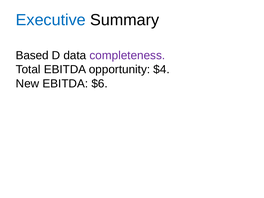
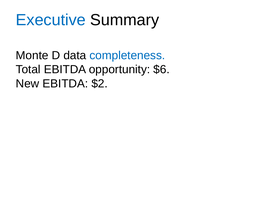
Based: Based -> Monte (32, 55)
completeness colour: purple -> blue (127, 55)
$4: $4 -> $6 (162, 69)
$6: $6 -> $2 (100, 84)
